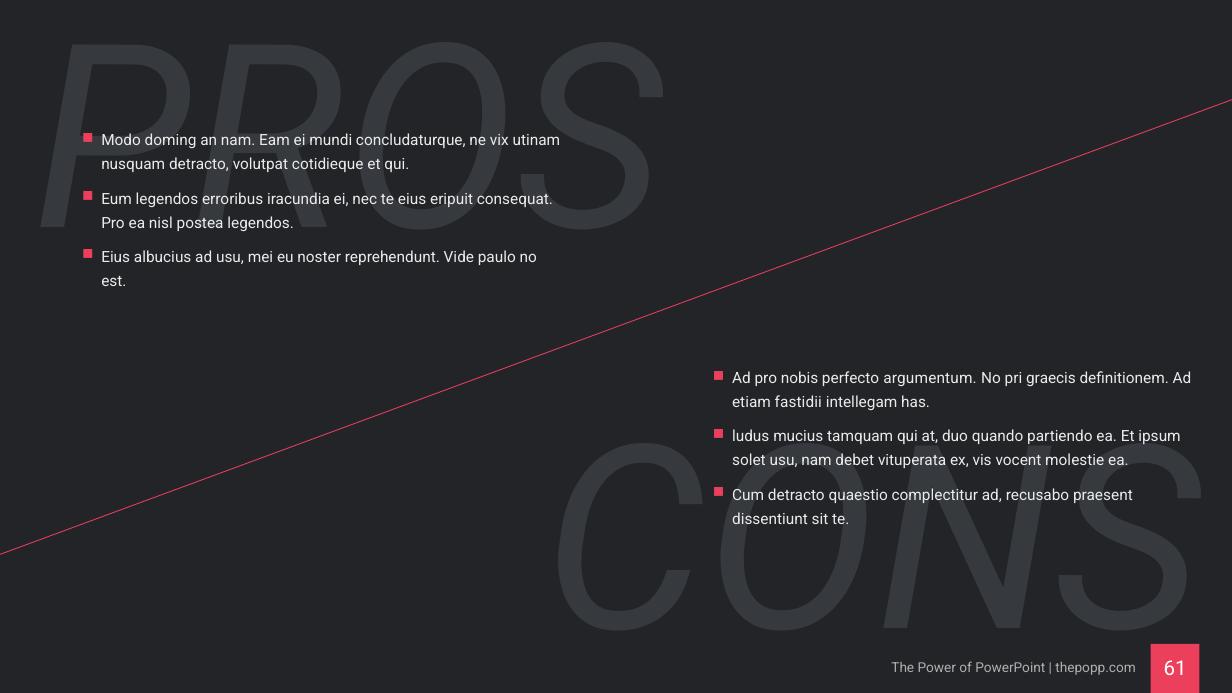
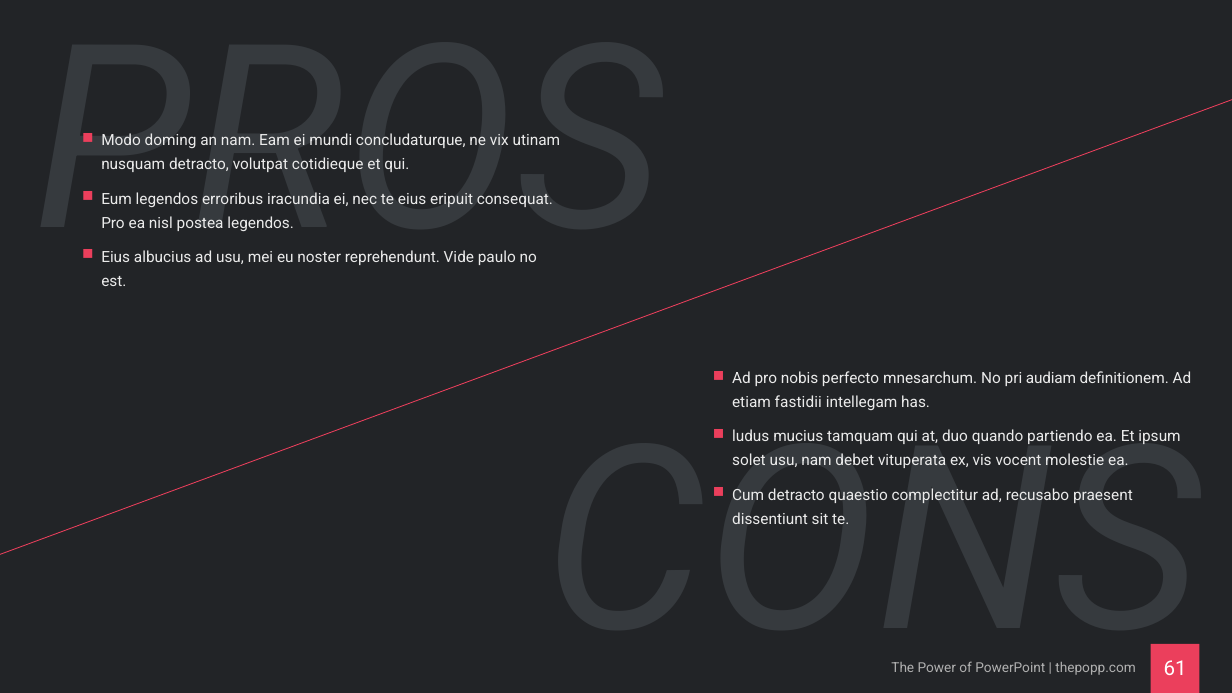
argumentum: argumentum -> mnesarchum (930, 378)
graecis: graecis -> audiam (1051, 378)
